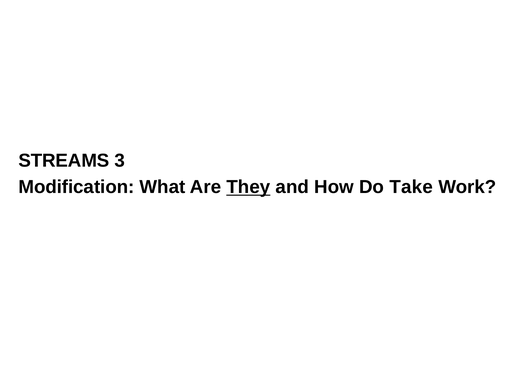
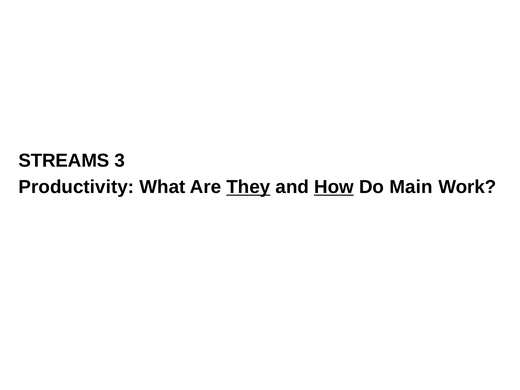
Modification: Modification -> Productivity (76, 187)
How underline: none -> present (334, 187)
Take: Take -> Main (411, 187)
